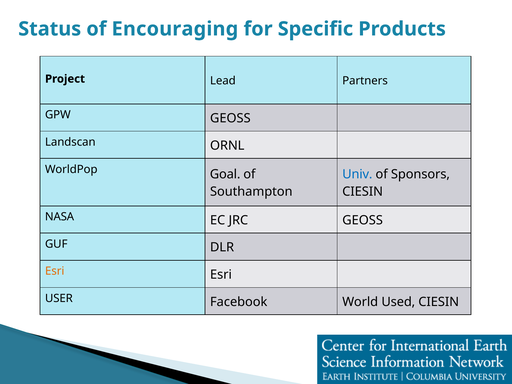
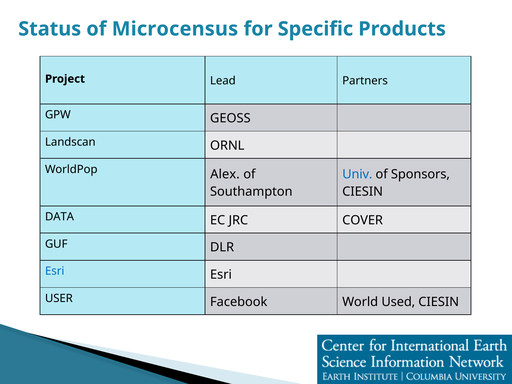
Encouraging: Encouraging -> Microcensus (175, 29)
Goal: Goal -> Alex (225, 174)
NASA: NASA -> DATA (60, 217)
JRC GEOSS: GEOSS -> COVER (363, 220)
Esri colour: orange -> blue (55, 271)
